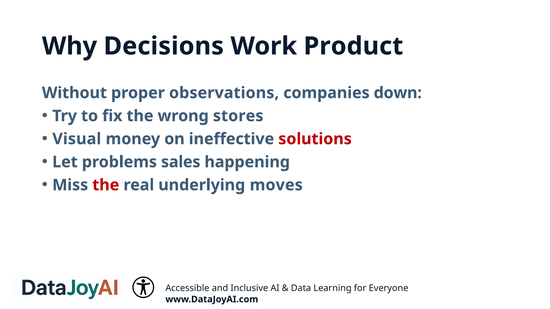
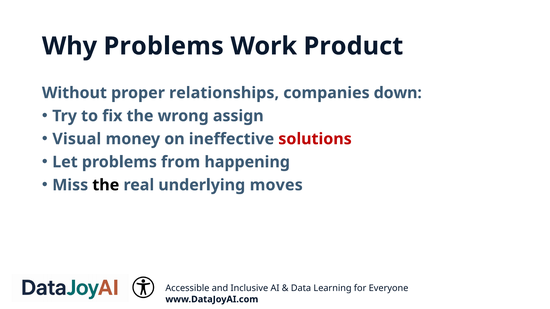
Why Decisions: Decisions -> Problems (164, 46)
observations: observations -> relationships (224, 93)
stores: stores -> assign (238, 116)
sales: sales -> from (181, 162)
the colour: red -> black (106, 185)
